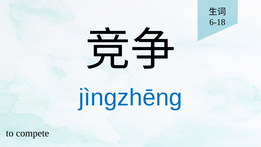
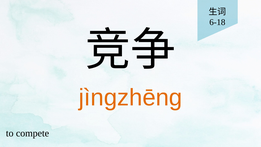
jìngzhēng colour: blue -> orange (130, 98)
